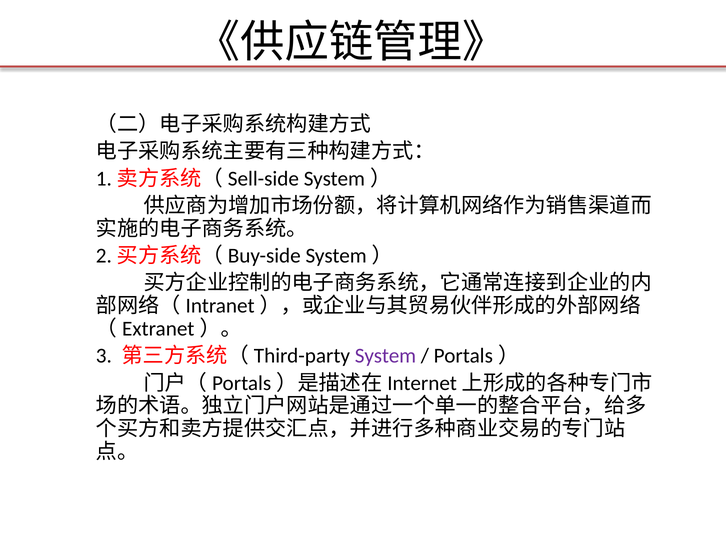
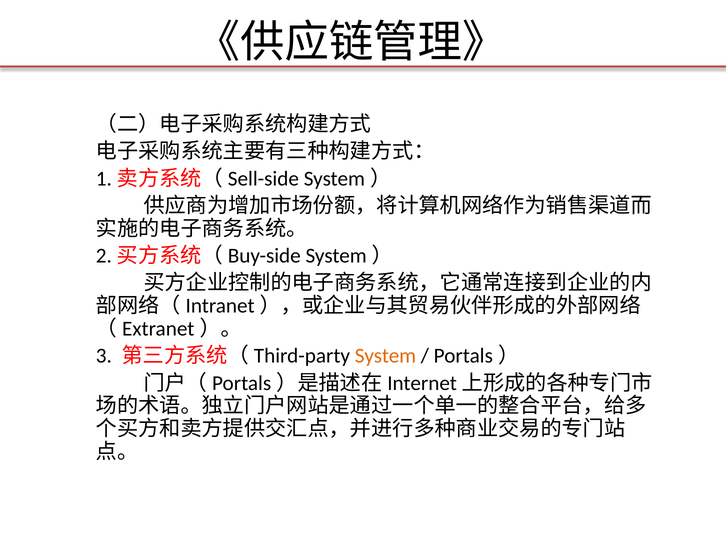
System colour: purple -> orange (385, 356)
